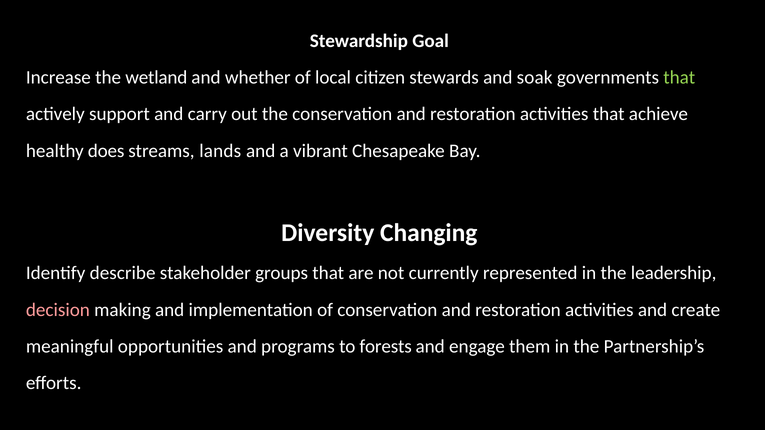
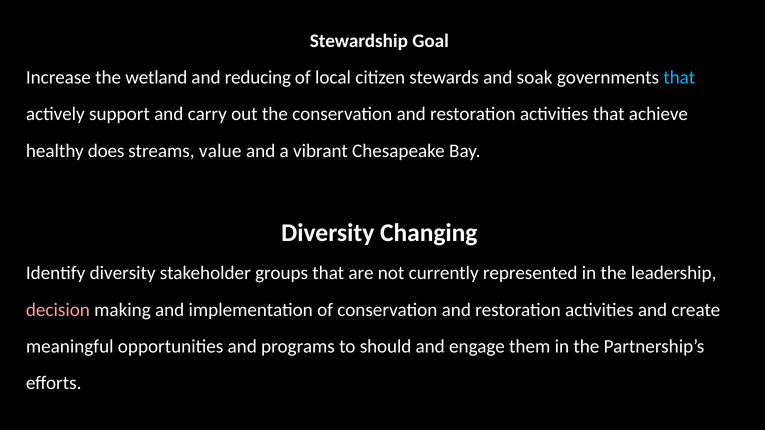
whether: whether -> reducing (258, 77)
that colour: light green -> light blue (679, 77)
lands: lands -> value (220, 151)
Identify describe: describe -> diversity (123, 273)
forests: forests -> should (386, 347)
